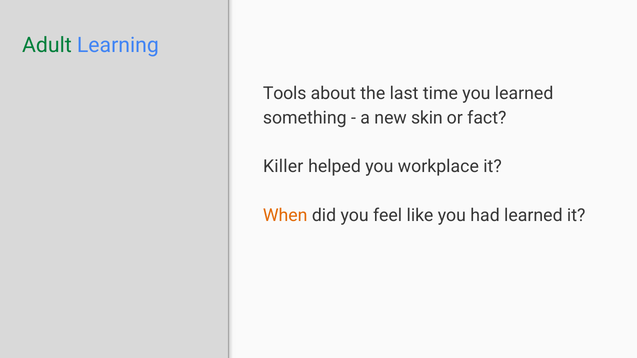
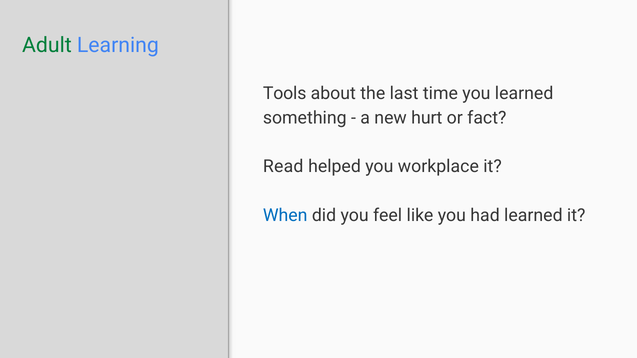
skin: skin -> hurt (427, 118)
Killer: Killer -> Read (283, 167)
When colour: orange -> blue (285, 216)
